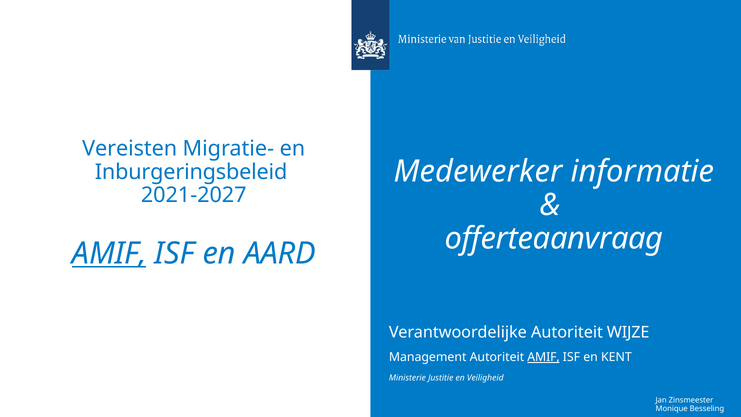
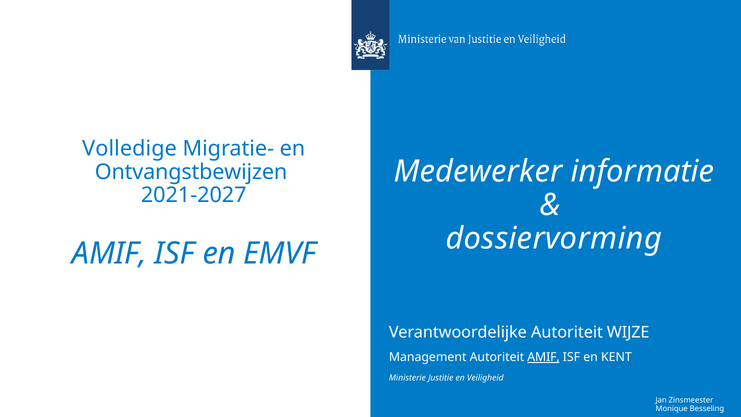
Vereisten: Vereisten -> Volledige (130, 149)
Inburgeringsbeleid: Inburgeringsbeleid -> Ontvangstbewijzen (191, 172)
offerteaanvraag: offerteaanvraag -> dossiervorming (554, 238)
AMIF underline: present -> none (109, 253)
AARD: AARD -> EMVF (280, 253)
